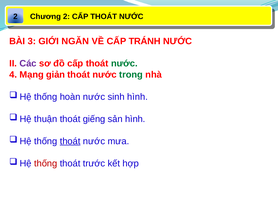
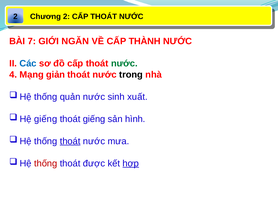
3: 3 -> 7 (32, 41)
TRÁNH: TRÁNH -> THÀNH (145, 41)
Các colour: purple -> blue (28, 64)
trong colour: green -> black (131, 75)
hoàn: hoàn -> quản (70, 97)
sinh hình: hình -> xuất (137, 97)
thuận: thuận -> giếng (46, 119)
trước: trước -> được (94, 164)
hợp underline: none -> present (131, 164)
